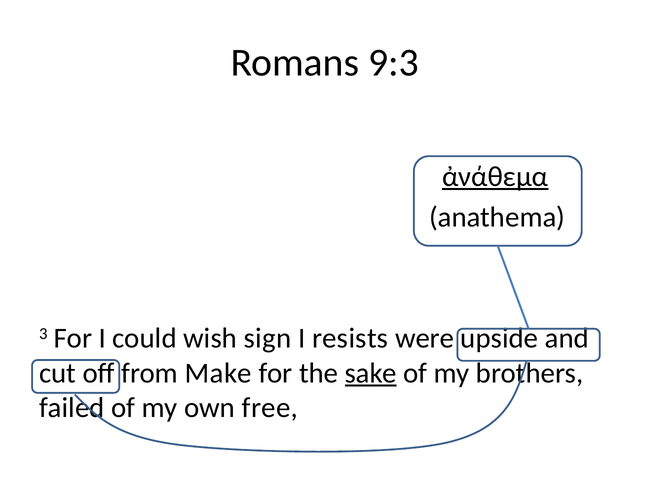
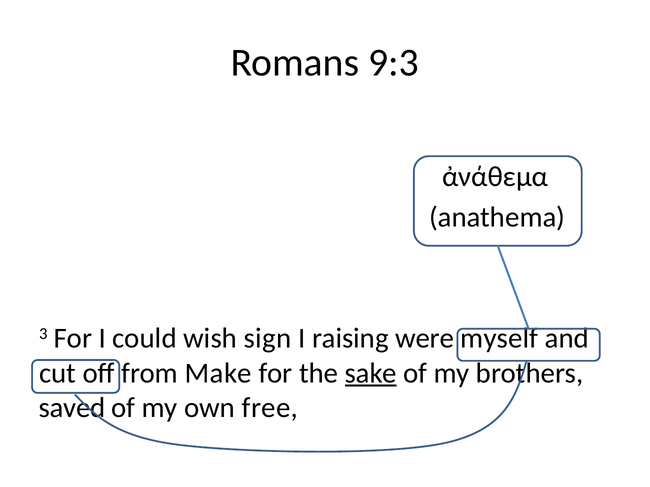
ἀνάθεμα underline: present -> none (495, 177)
resists: resists -> raising (350, 339)
upside: upside -> myself (499, 339)
failed: failed -> saved (72, 408)
